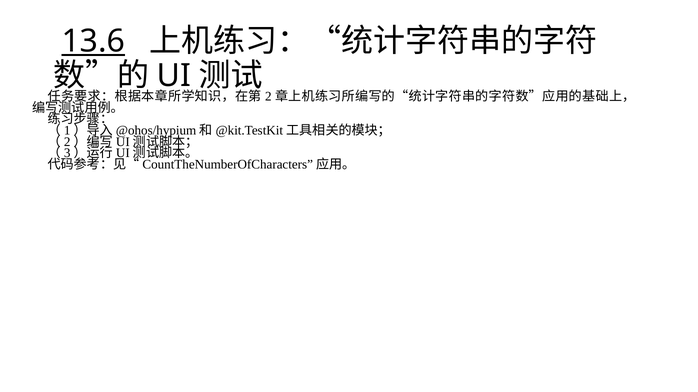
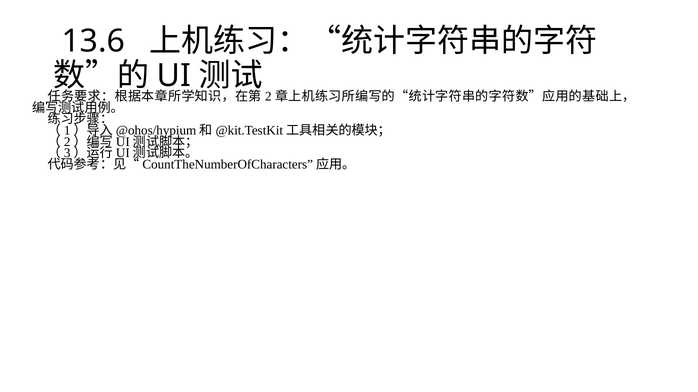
13.6 underline: present -> none (93, 41)
